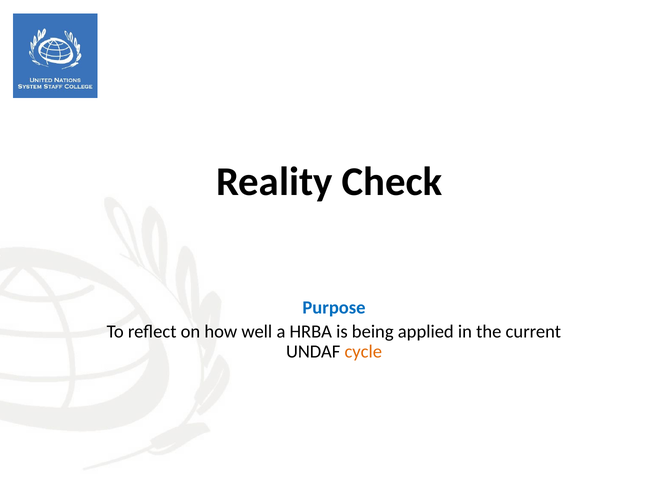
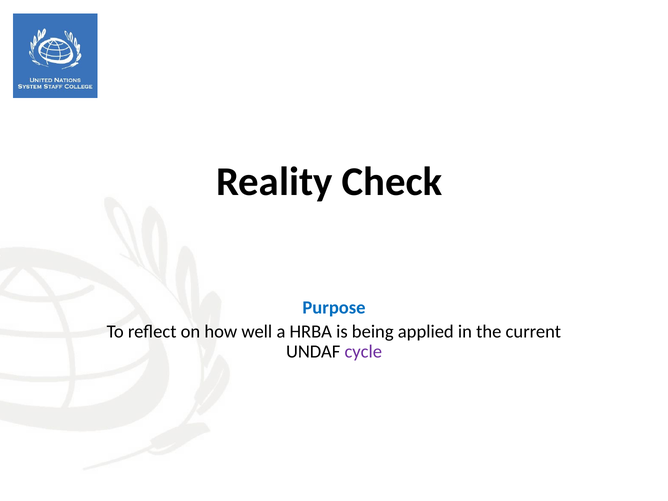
cycle colour: orange -> purple (363, 351)
